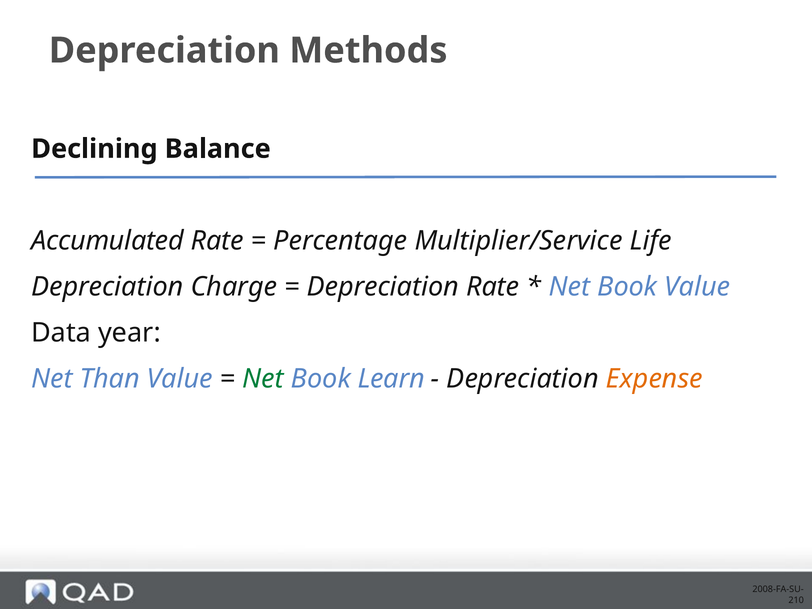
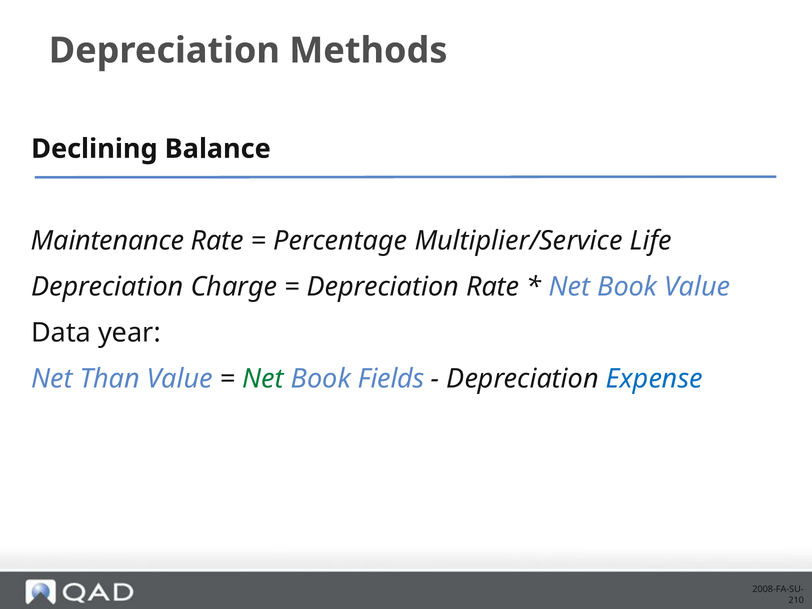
Accumulated: Accumulated -> Maintenance (107, 241)
Learn: Learn -> Fields (391, 379)
Expense colour: orange -> blue (654, 379)
